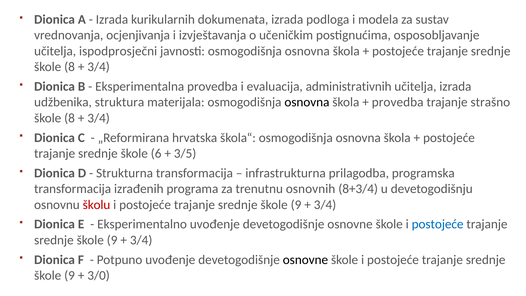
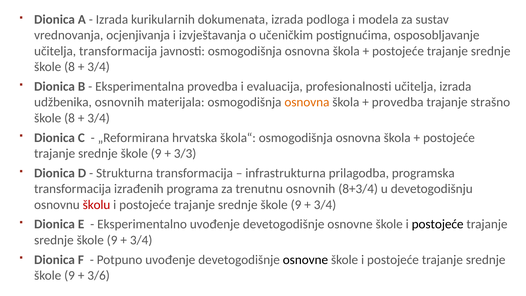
učitelja ispodprosječni: ispodprosječni -> transformacija (118, 51)
administrativnih: administrativnih -> profesionalnosti (349, 86)
udžbenika struktura: struktura -> osnovnih (119, 102)
osnovna colour: black -> orange (307, 102)
6: 6 -> 9 (156, 153)
3/5: 3/5 -> 3/3 (185, 153)
postojeće colour: blue -> black (438, 224)
3/0: 3/0 -> 3/6 (99, 275)
